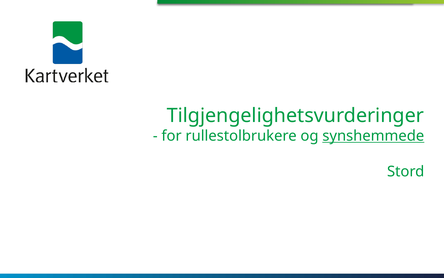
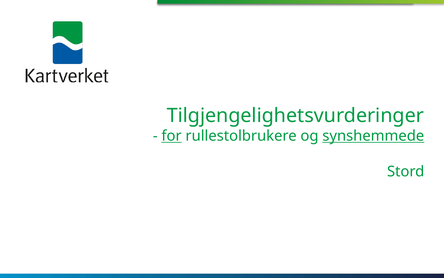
for underline: none -> present (172, 136)
